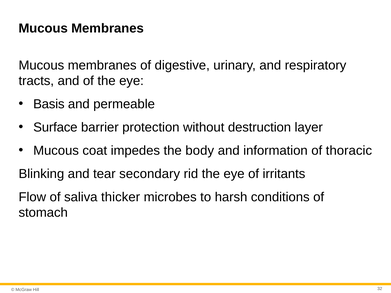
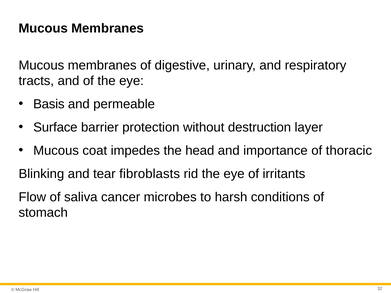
body: body -> head (200, 151)
information: information -> importance (275, 151)
secondary: secondary -> fibroblasts (150, 174)
thicker: thicker -> cancer (121, 197)
